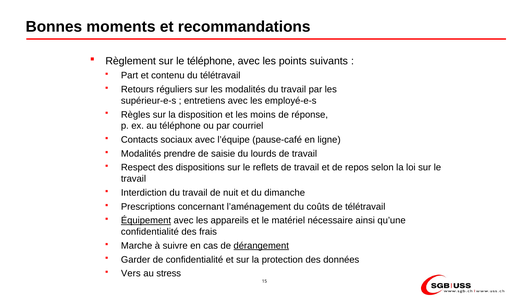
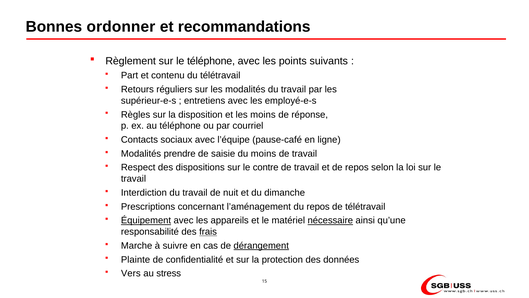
moments: moments -> ordonner (121, 27)
du lourds: lourds -> moins (263, 153)
reflets: reflets -> contre (266, 167)
du coûts: coûts -> repos (318, 206)
nécessaire underline: none -> present (330, 220)
confidentialité: confidentialité -> responsabilité (150, 231)
frais underline: none -> present (208, 231)
Garder: Garder -> Plainte (136, 259)
